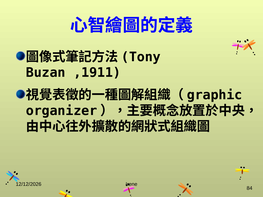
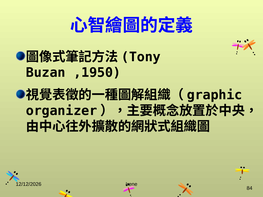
,1911: ,1911 -> ,1950 (97, 73)
